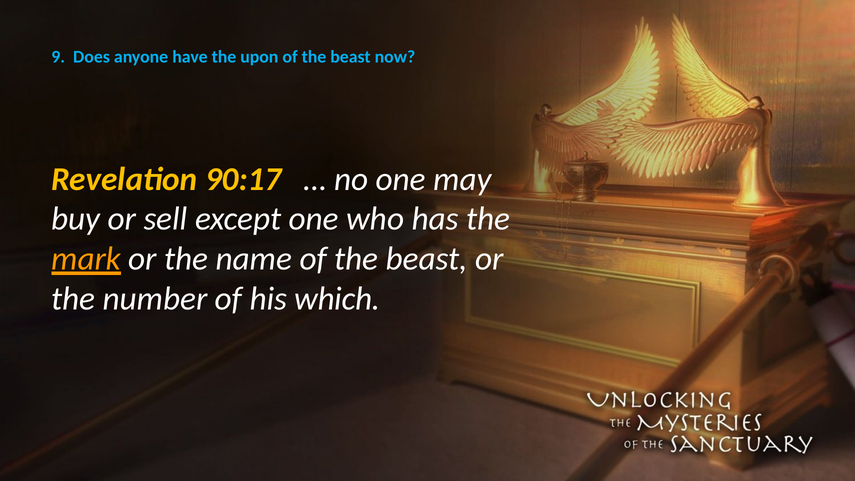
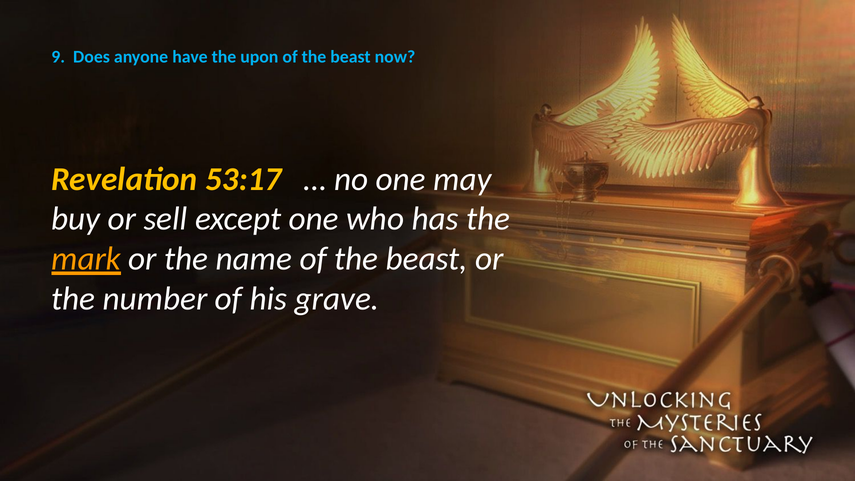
90:17: 90:17 -> 53:17 (243, 179)
which: which -> grave (337, 299)
